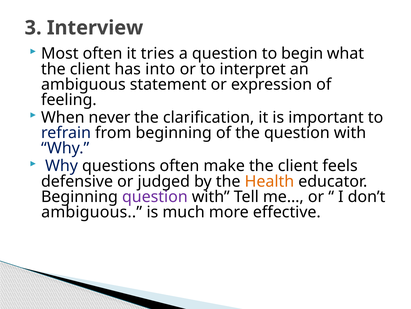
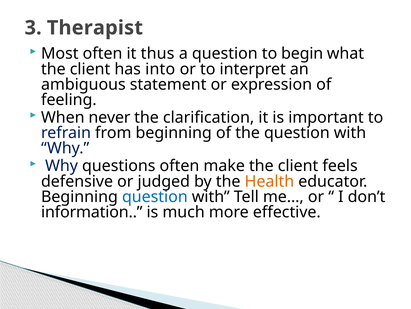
Interview: Interview -> Therapist (95, 28)
tries: tries -> thus (158, 54)
question colour: purple -> blue (155, 196)
ambiguous: ambiguous -> information (92, 212)
